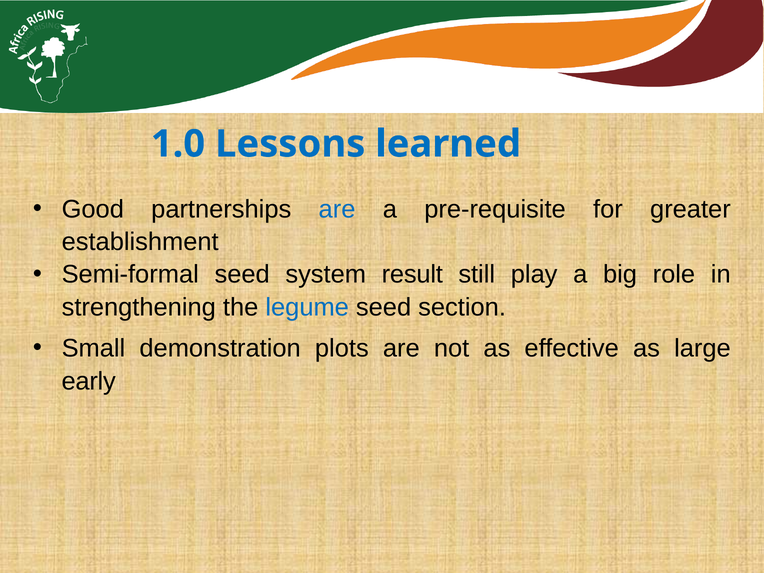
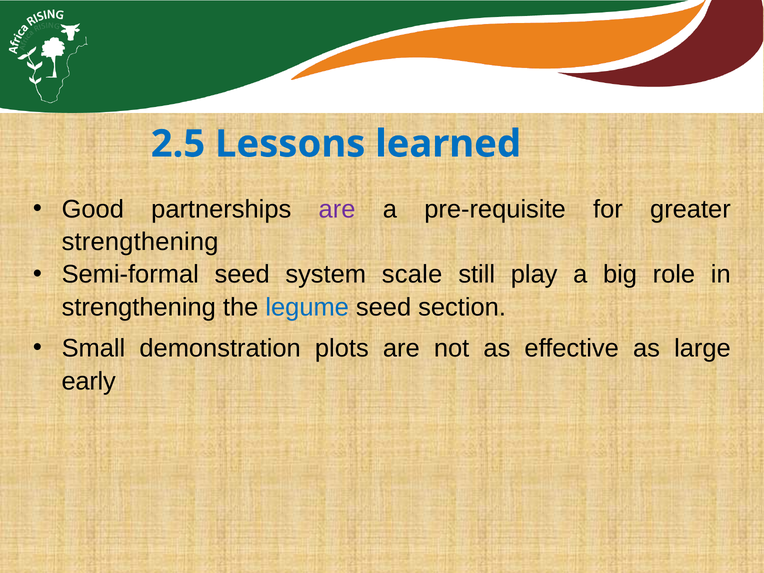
1.0: 1.0 -> 2.5 (178, 144)
are colour: blue -> purple (337, 209)
establishment: establishment -> strengthening (140, 242)
result: result -> scale (412, 275)
